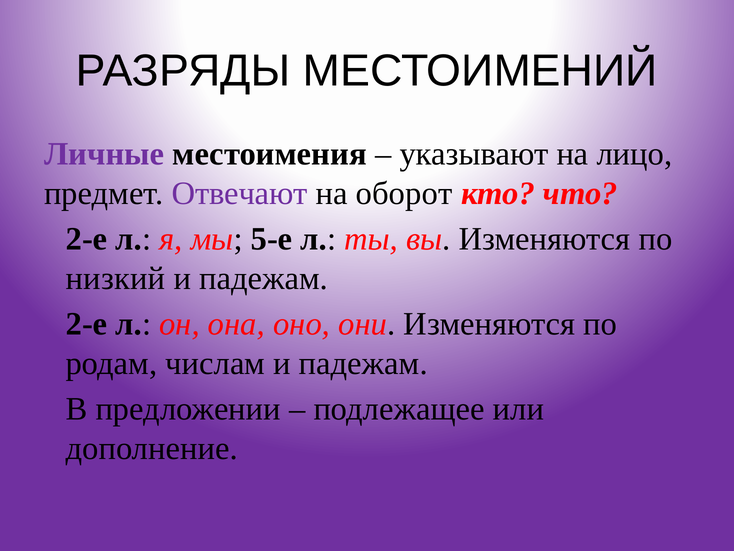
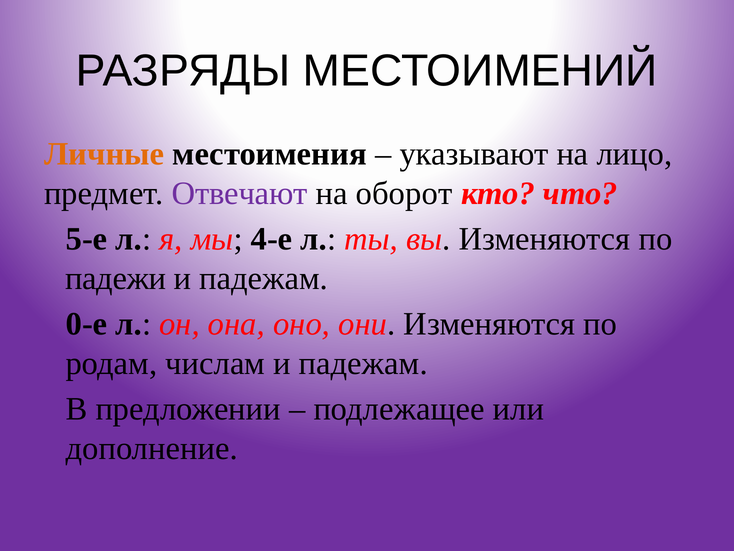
Личные colour: purple -> orange (104, 154)
2-е: 2-е -> 5-е (87, 239)
5-е: 5-е -> 4-е (272, 239)
низкий: низкий -> падежи (116, 278)
2-е: 2-е -> 0-е (87, 324)
